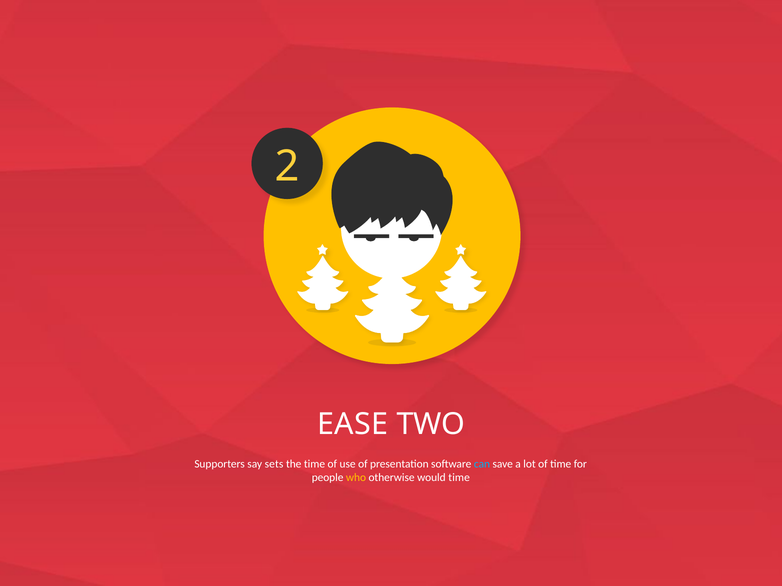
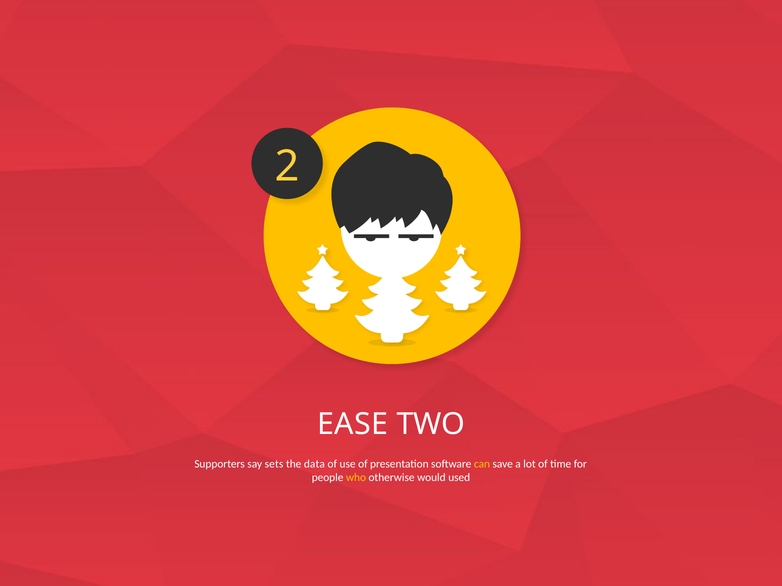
the time: time -> data (314, 464)
can colour: light blue -> yellow (482, 464)
would time: time -> used (459, 478)
